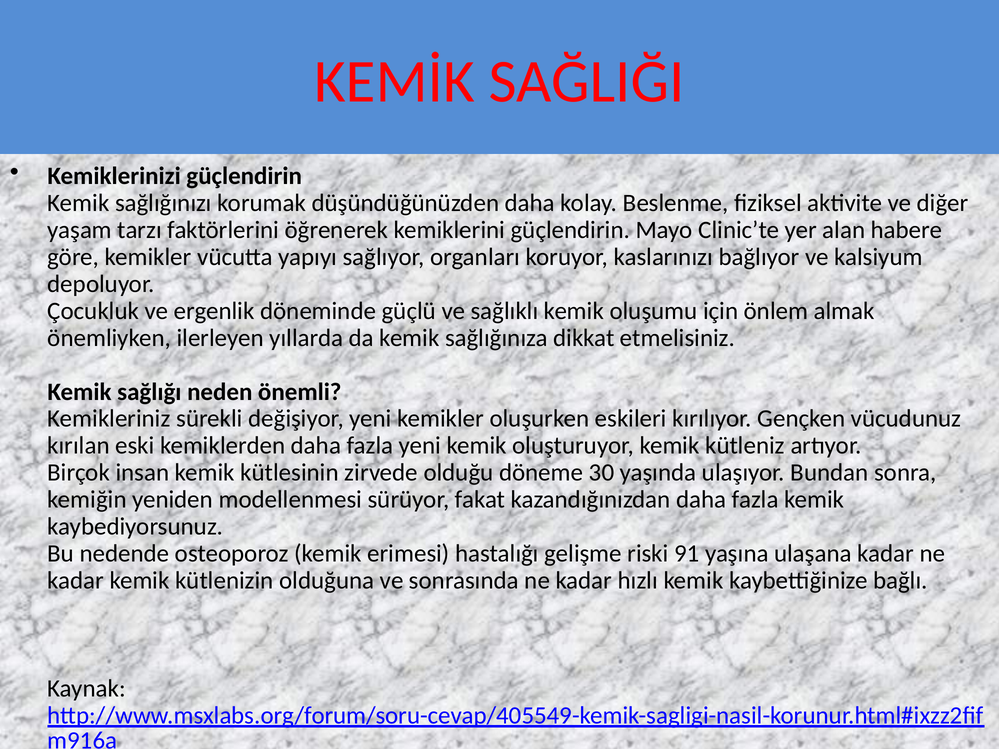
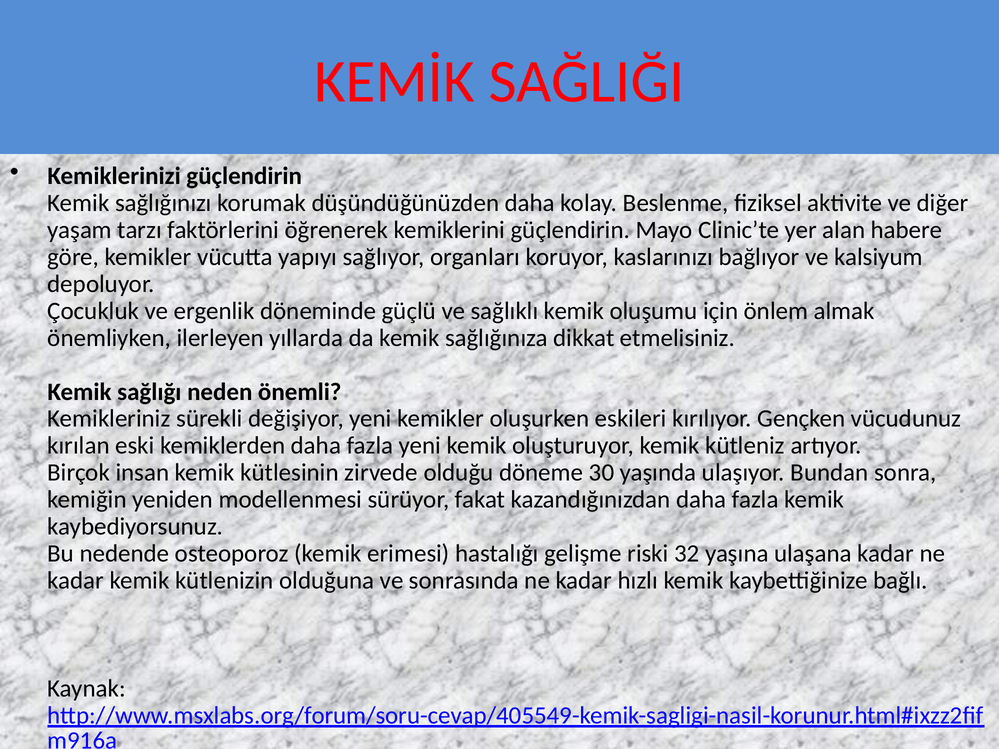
91: 91 -> 32 (687, 554)
